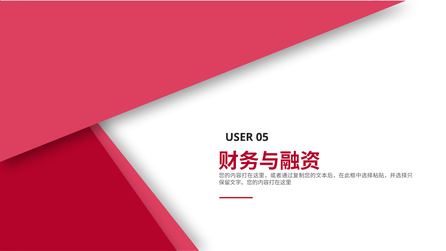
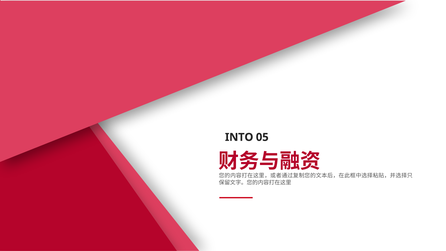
USER: USER -> INTO (239, 137)
